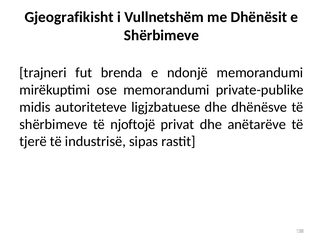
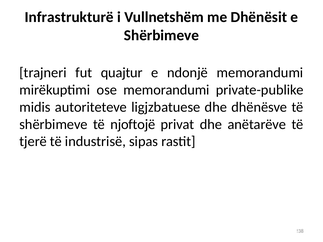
Gjeografikisht: Gjeografikisht -> Infrastrukturë (69, 17)
brenda: brenda -> quajtur (122, 73)
